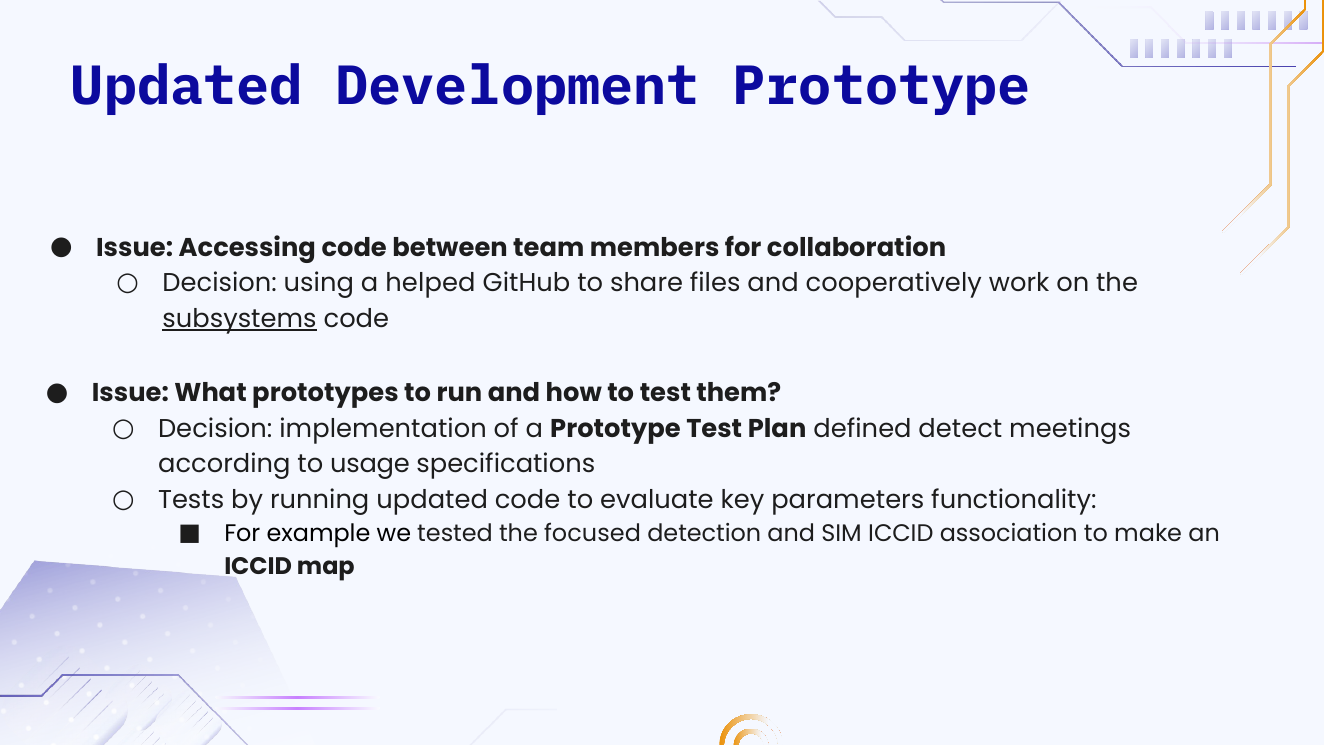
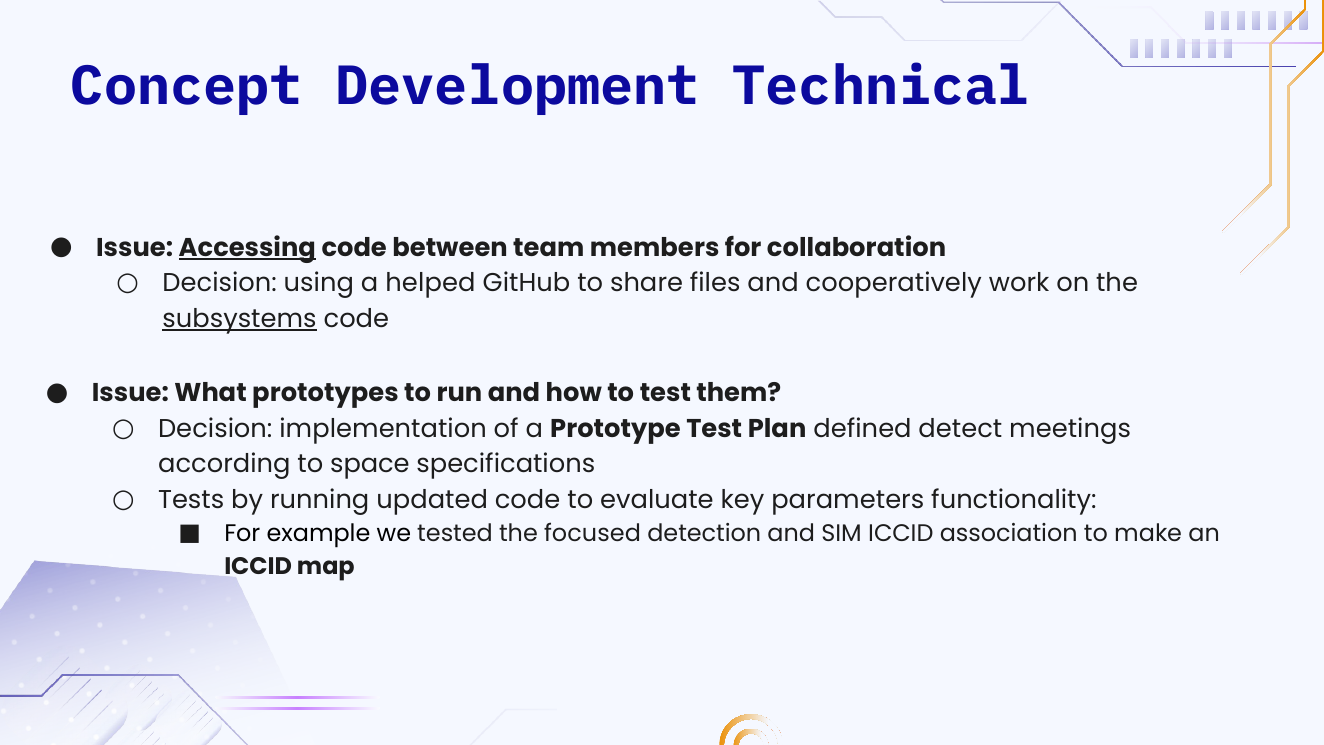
Updated: Updated -> Concept (187, 86)
Development Prototype: Prototype -> Technical (882, 86)
Accessing underline: none -> present (247, 248)
usage: usage -> space (370, 464)
